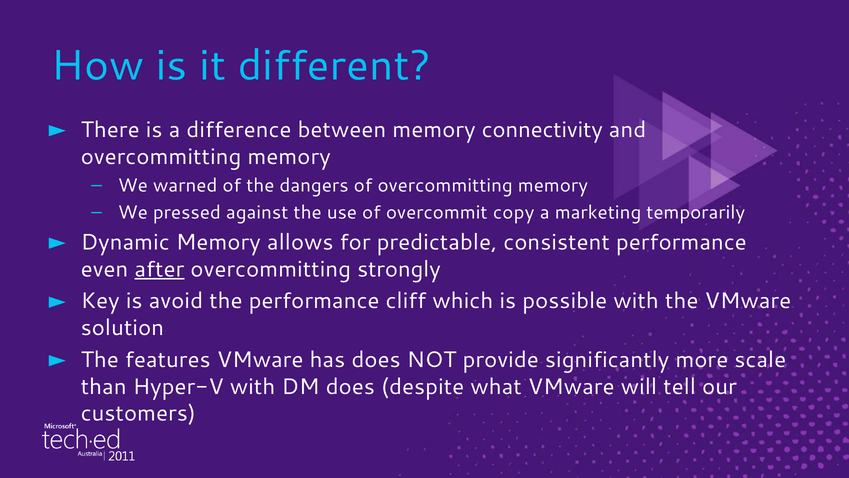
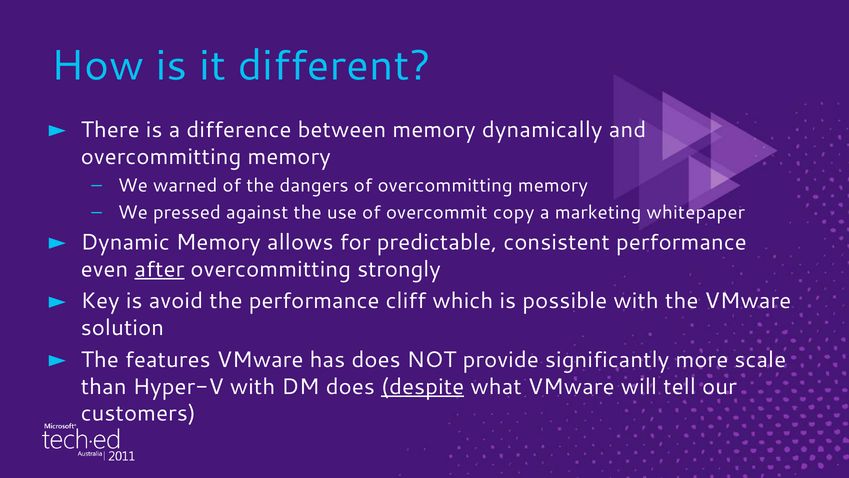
connectivity: connectivity -> dynamically (542, 130)
temporarily: temporarily -> whitepaper (696, 212)
despite underline: none -> present (423, 386)
